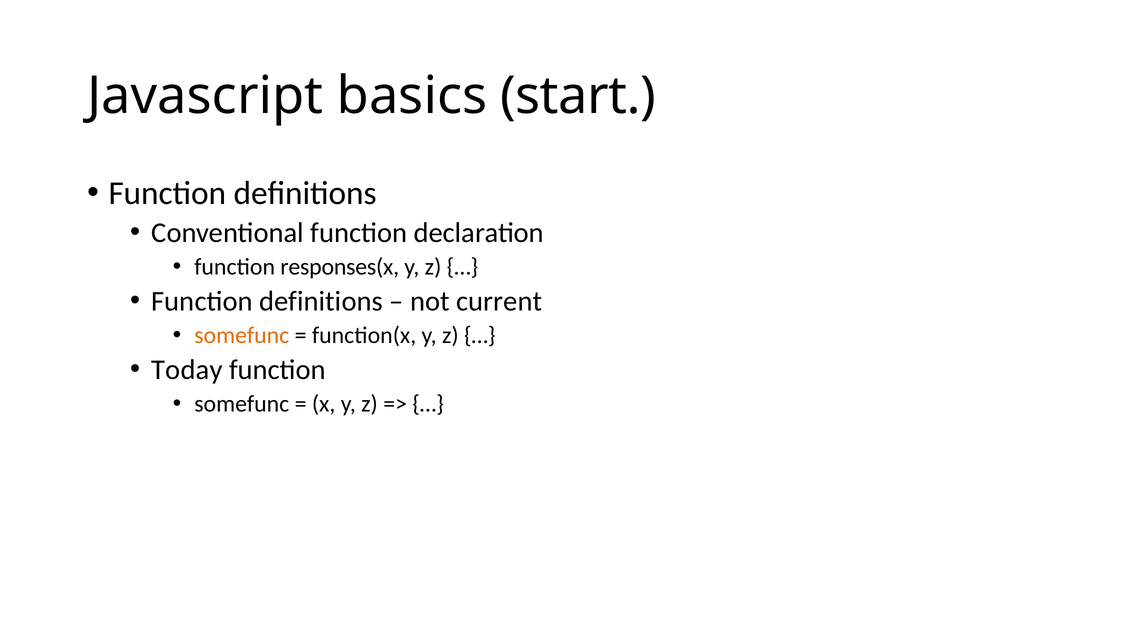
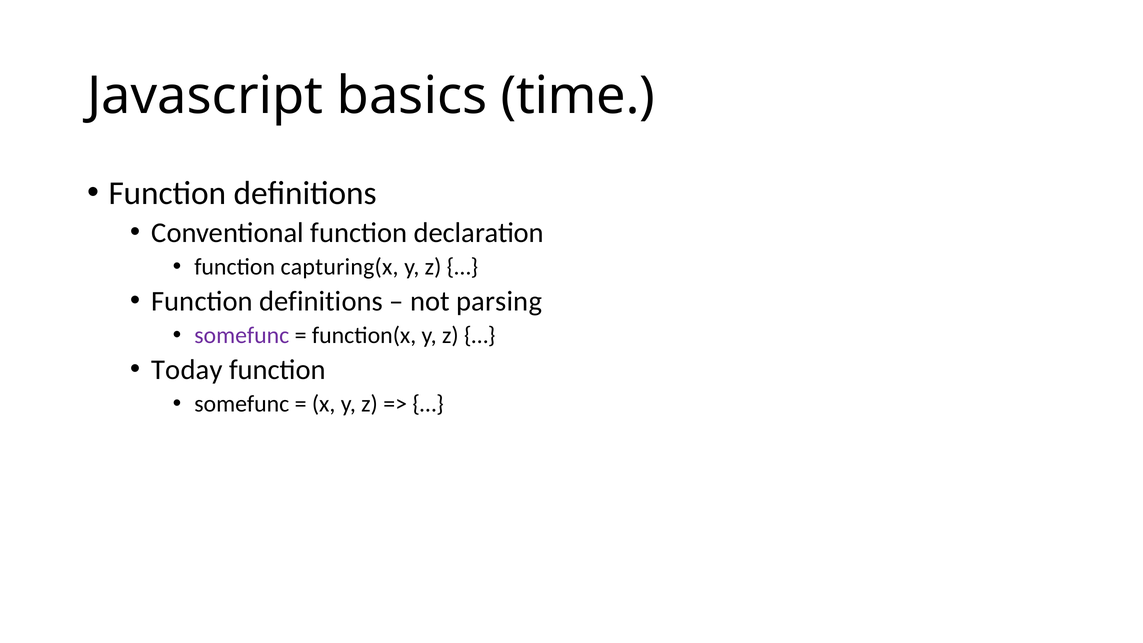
start: start -> time (578, 96)
responses(x: responses(x -> capturing(x (340, 267)
current: current -> parsing (499, 301)
somefunc colour: orange -> purple (242, 335)
